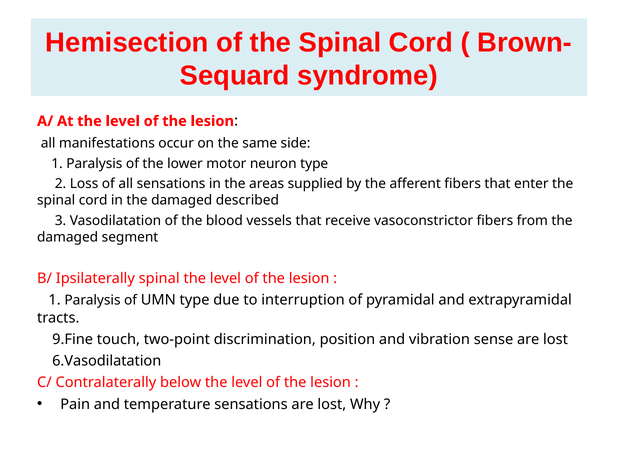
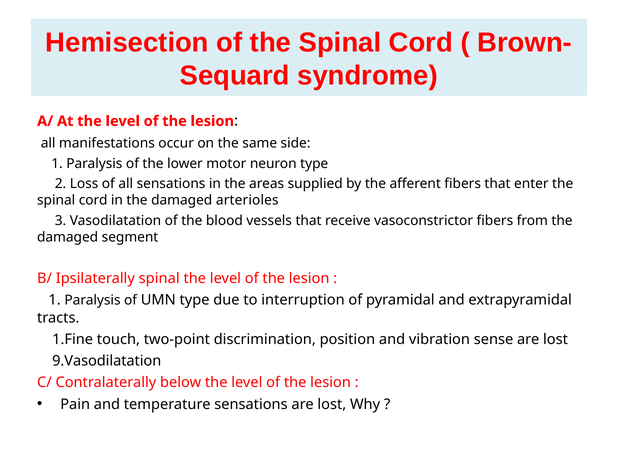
described: described -> arterioles (247, 200)
9.Fine: 9.Fine -> 1.Fine (73, 339)
6.Vasodilatation: 6.Vasodilatation -> 9.Vasodilatation (107, 361)
